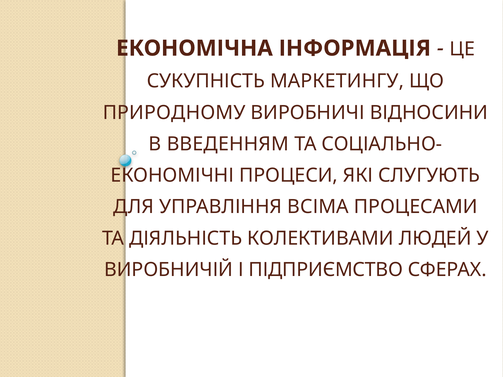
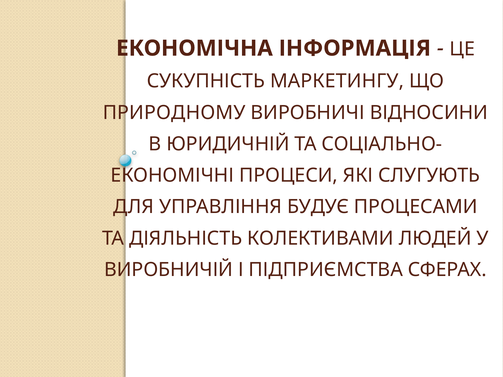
ВВЕДЕННЯМ: ВВЕДЕННЯМ -> ЮРИДИЧНІЙ (228, 144)
ВСІМА: ВСІМА -> БУДУЄ (318, 207)
ПІДПРИЄМСТВО: ПІДПРИЄМСТВО -> ПІДПРИЄМСТВА (326, 270)
